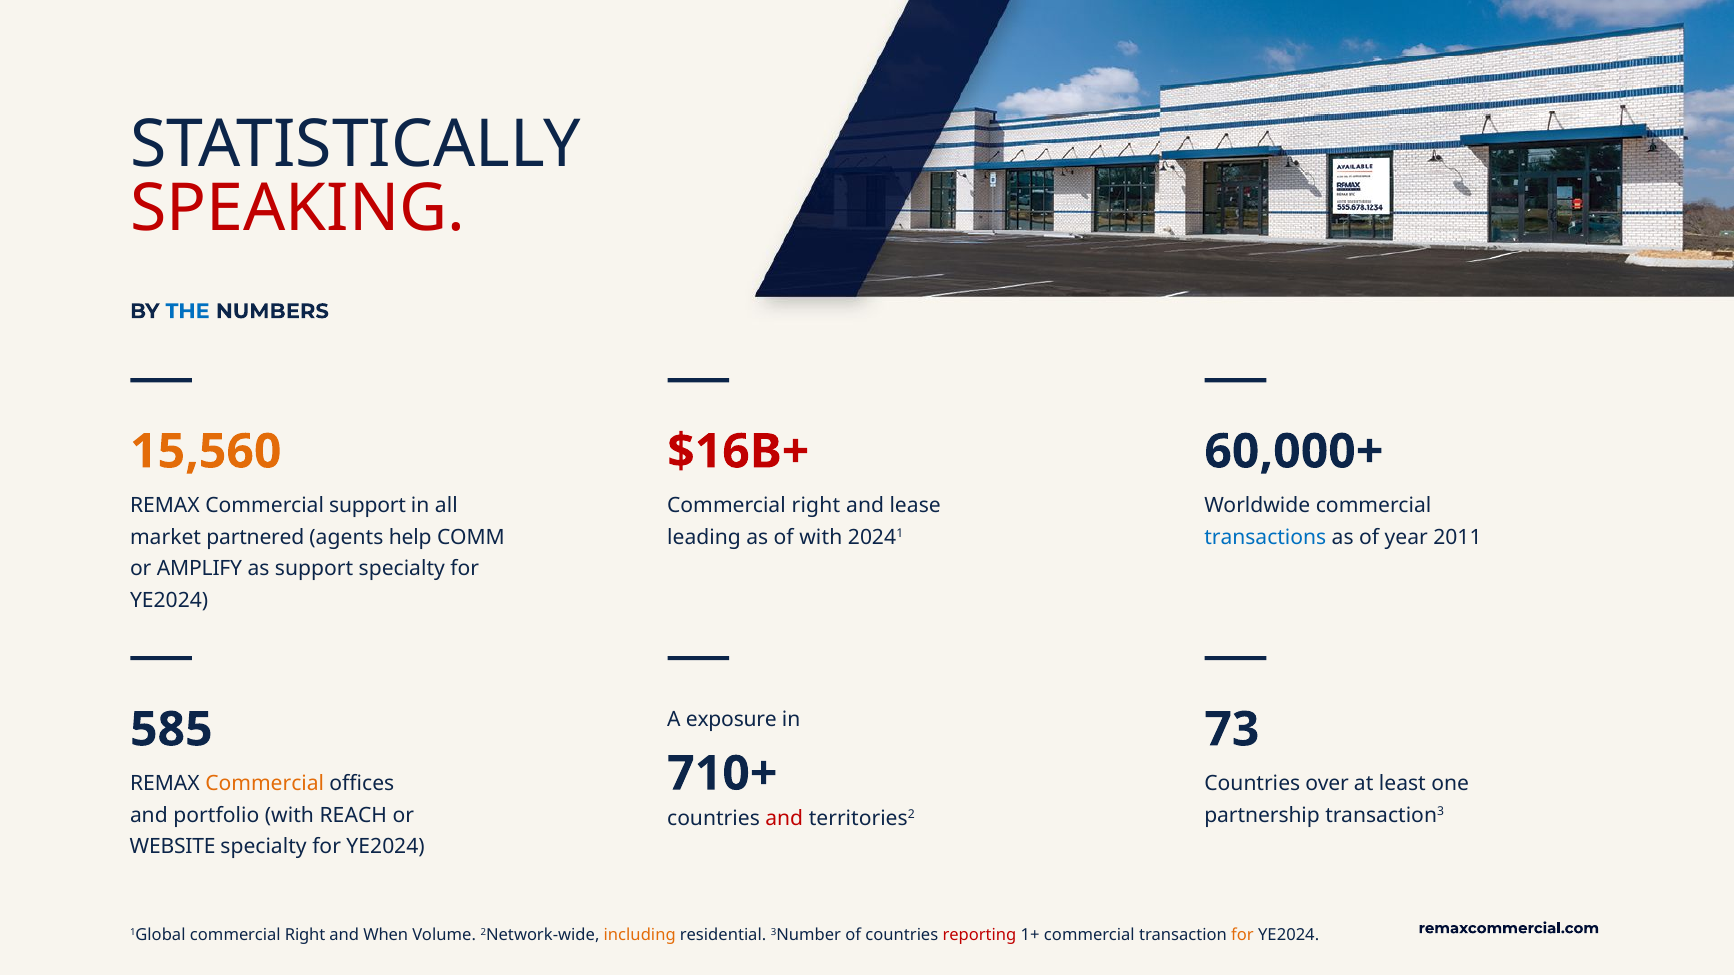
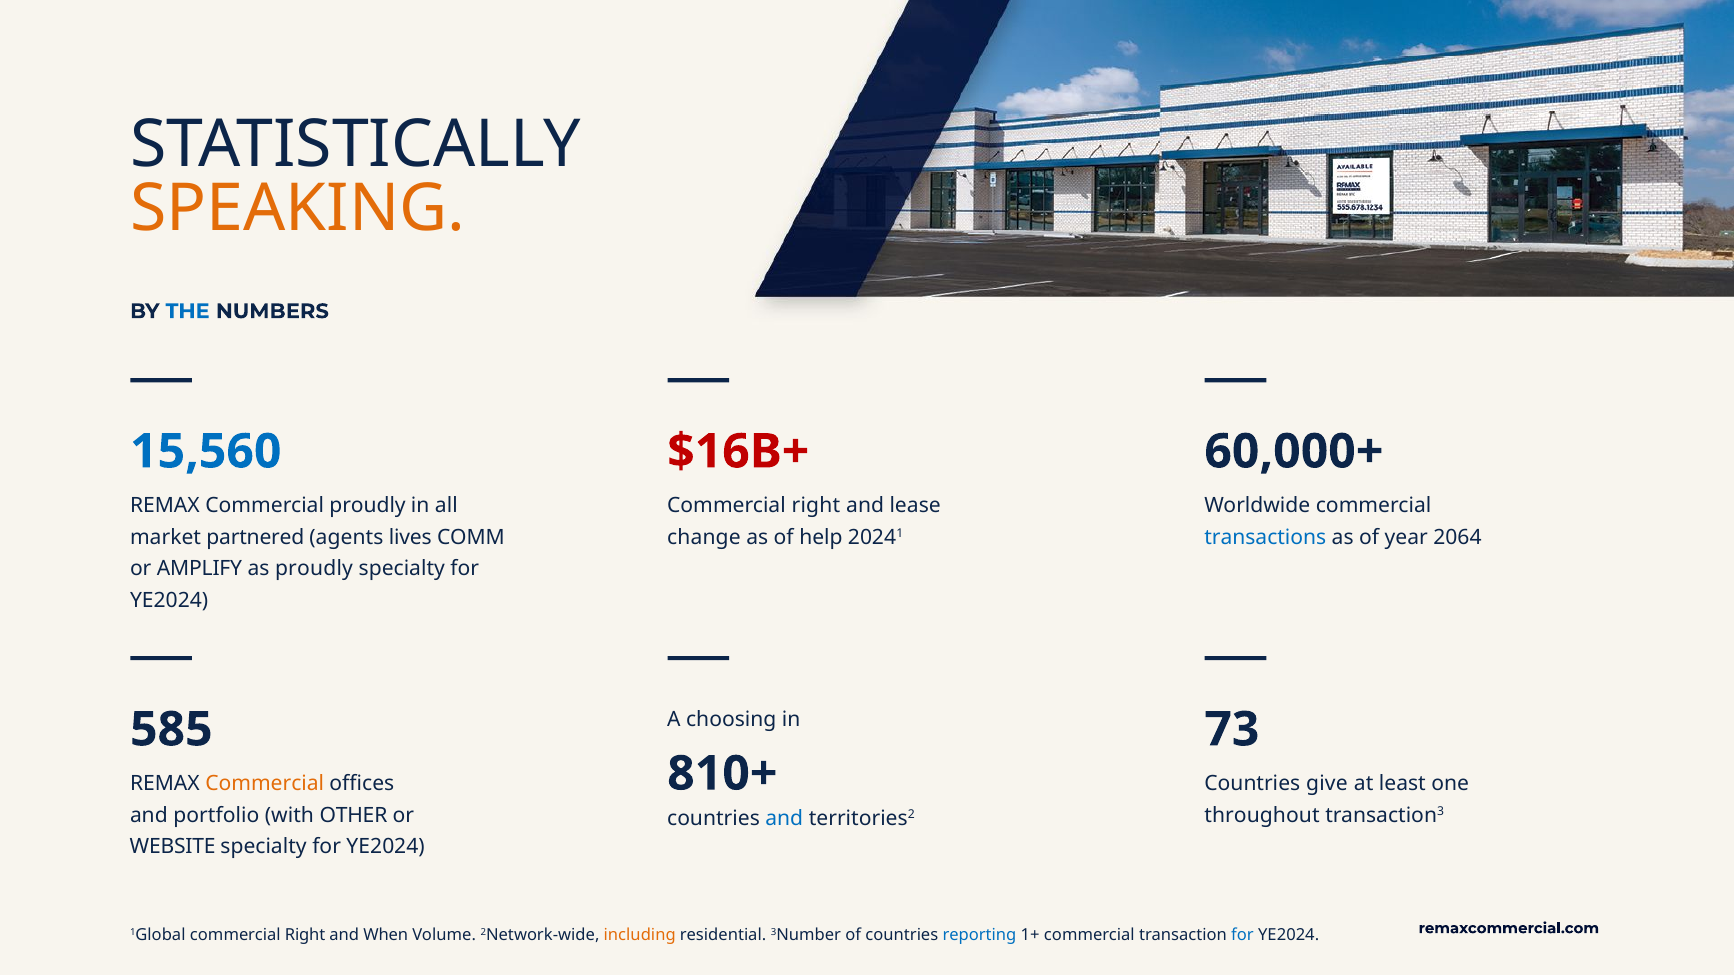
SPEAKING colour: red -> orange (298, 208)
15,560 colour: orange -> blue (206, 452)
Commercial support: support -> proudly (368, 506)
help: help -> lives (410, 537)
leading: leading -> change (704, 537)
of with: with -> help (821, 537)
2011: 2011 -> 2064 (1457, 537)
as support: support -> proudly (314, 569)
exposure: exposure -> choosing (731, 719)
710+: 710+ -> 810+ (722, 774)
over: over -> give (1327, 784)
REACH: REACH -> OTHER (353, 815)
partnership: partnership -> throughout (1262, 815)
and colour: red -> blue (784, 819)
reporting colour: red -> blue (979, 935)
for colour: orange -> blue (1243, 935)
